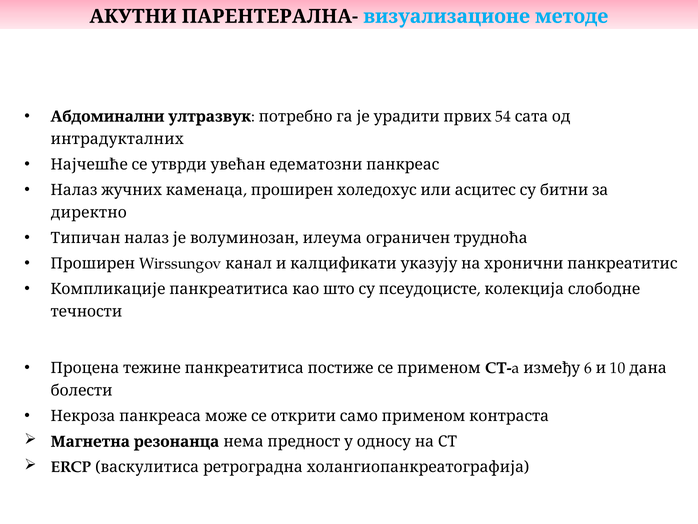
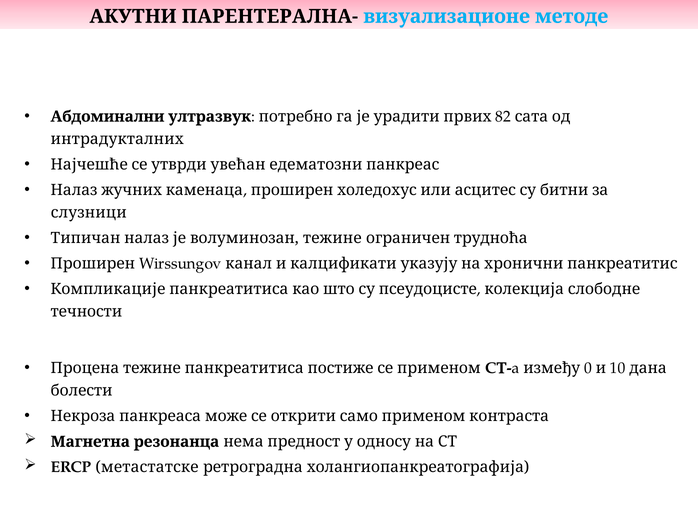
54: 54 -> 82 (503, 116)
директно: директно -> слузници (89, 212)
илеума: илеума -> тежине (332, 238)
6: 6 -> 0 (588, 368)
васкулитиса: васкулитиса -> метастатске (147, 467)
